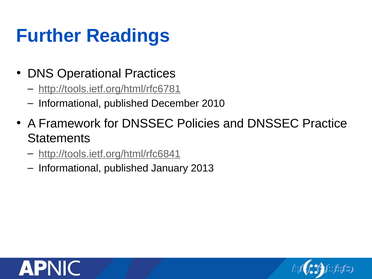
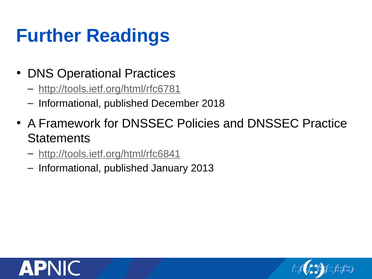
2010: 2010 -> 2018 (213, 103)
